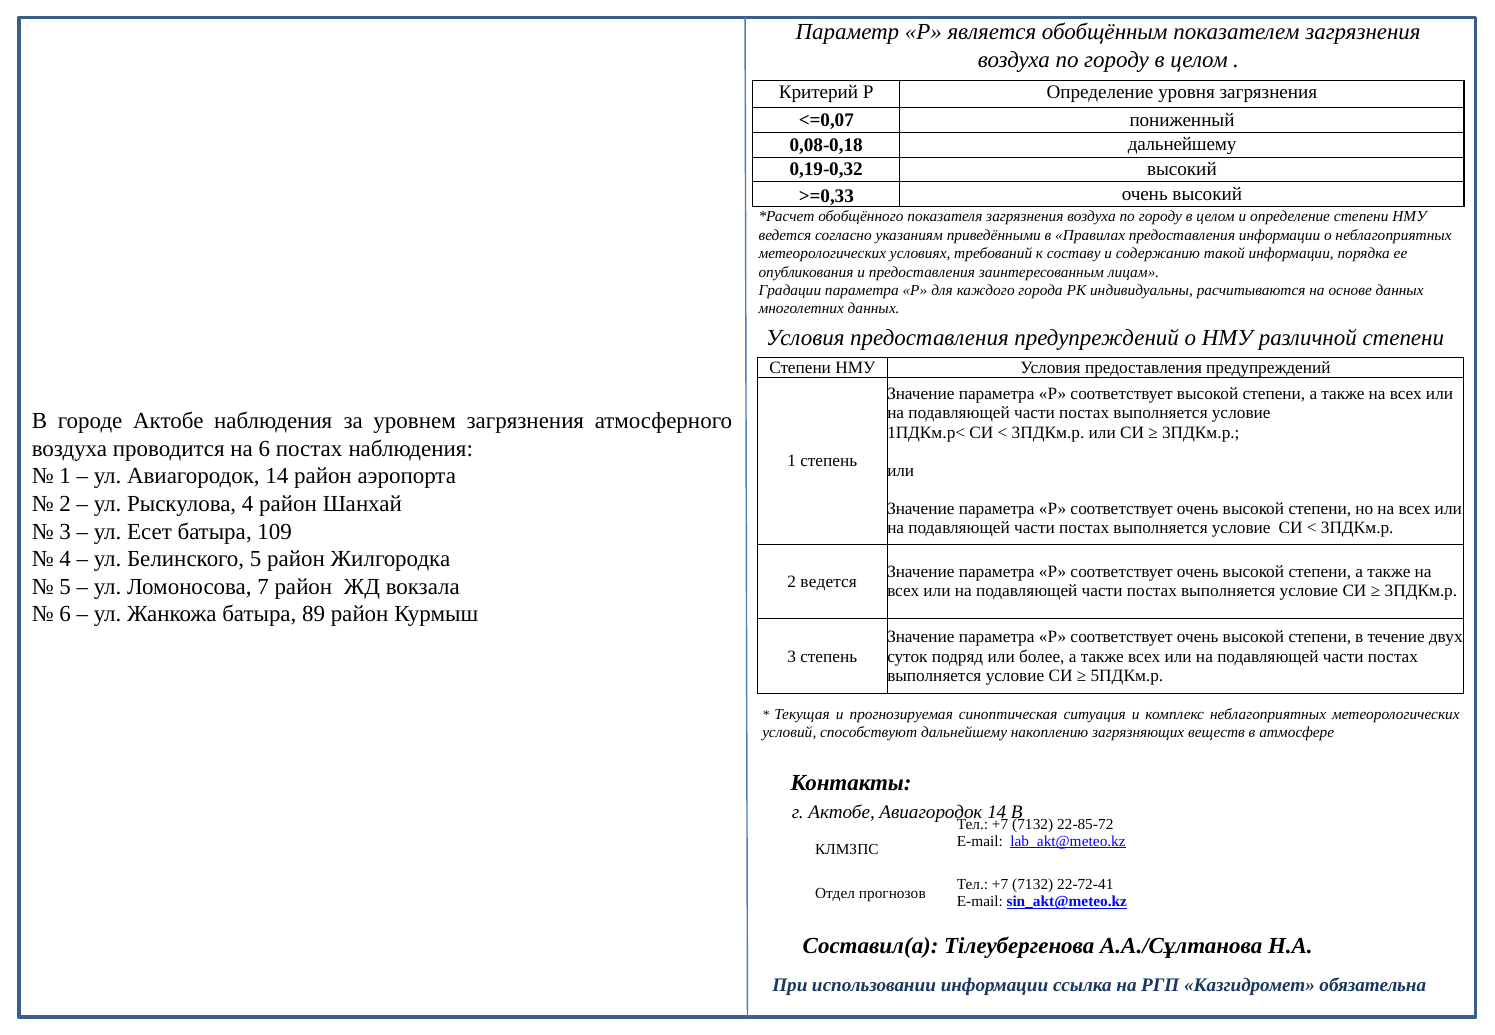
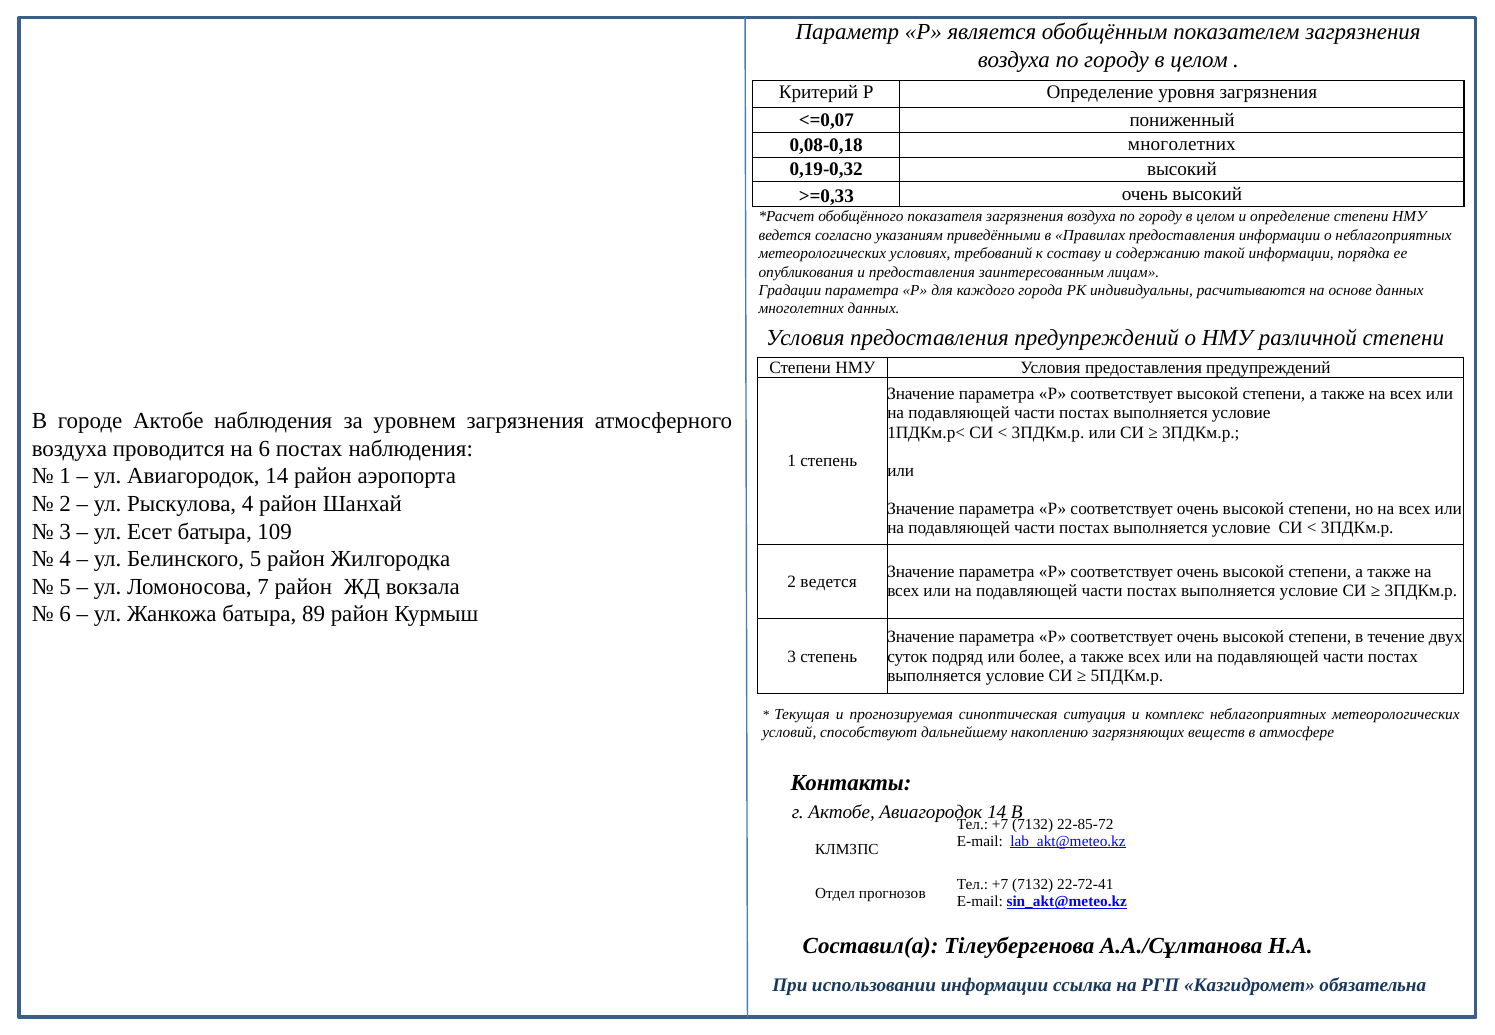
0,08-0,18 дальнейшему: дальнейшему -> многолетних (1182, 145)
